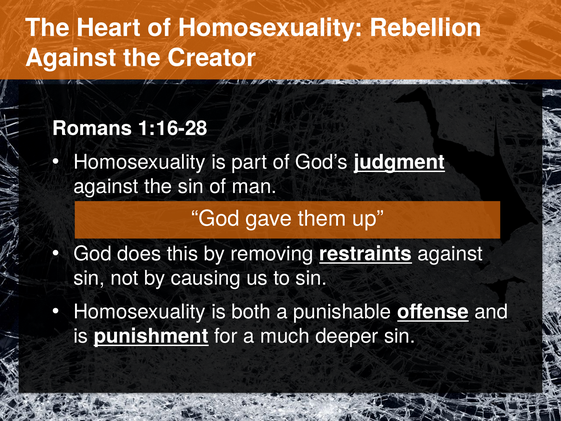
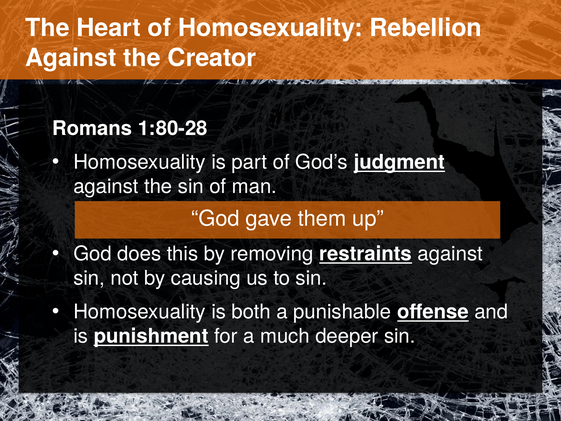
1:16-28: 1:16-28 -> 1:80-28 (173, 129)
